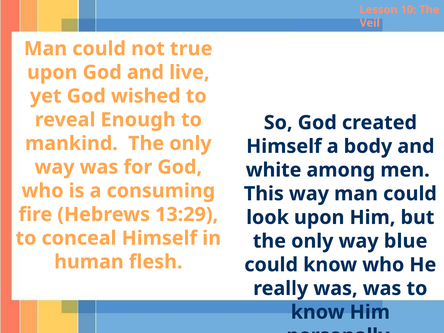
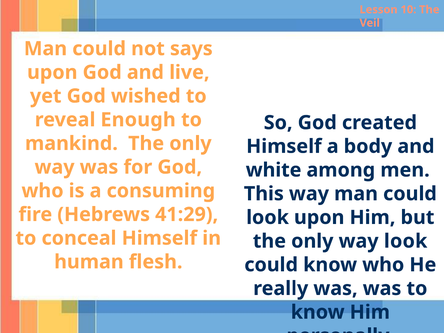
true: true -> says (191, 49)
13:29: 13:29 -> 41:29 (187, 214)
way blue: blue -> look (406, 241)
